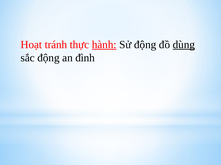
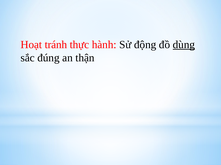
hành underline: present -> none (104, 45)
sắc động: động -> đúng (48, 58)
đình: đình -> thận (85, 58)
